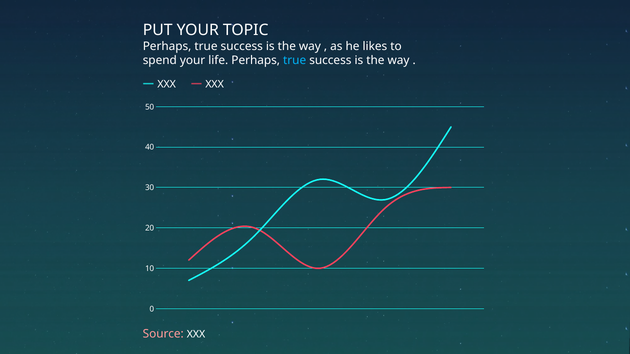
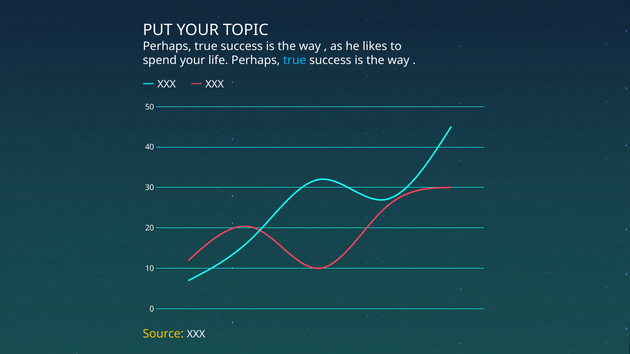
Source colour: pink -> yellow (163, 334)
